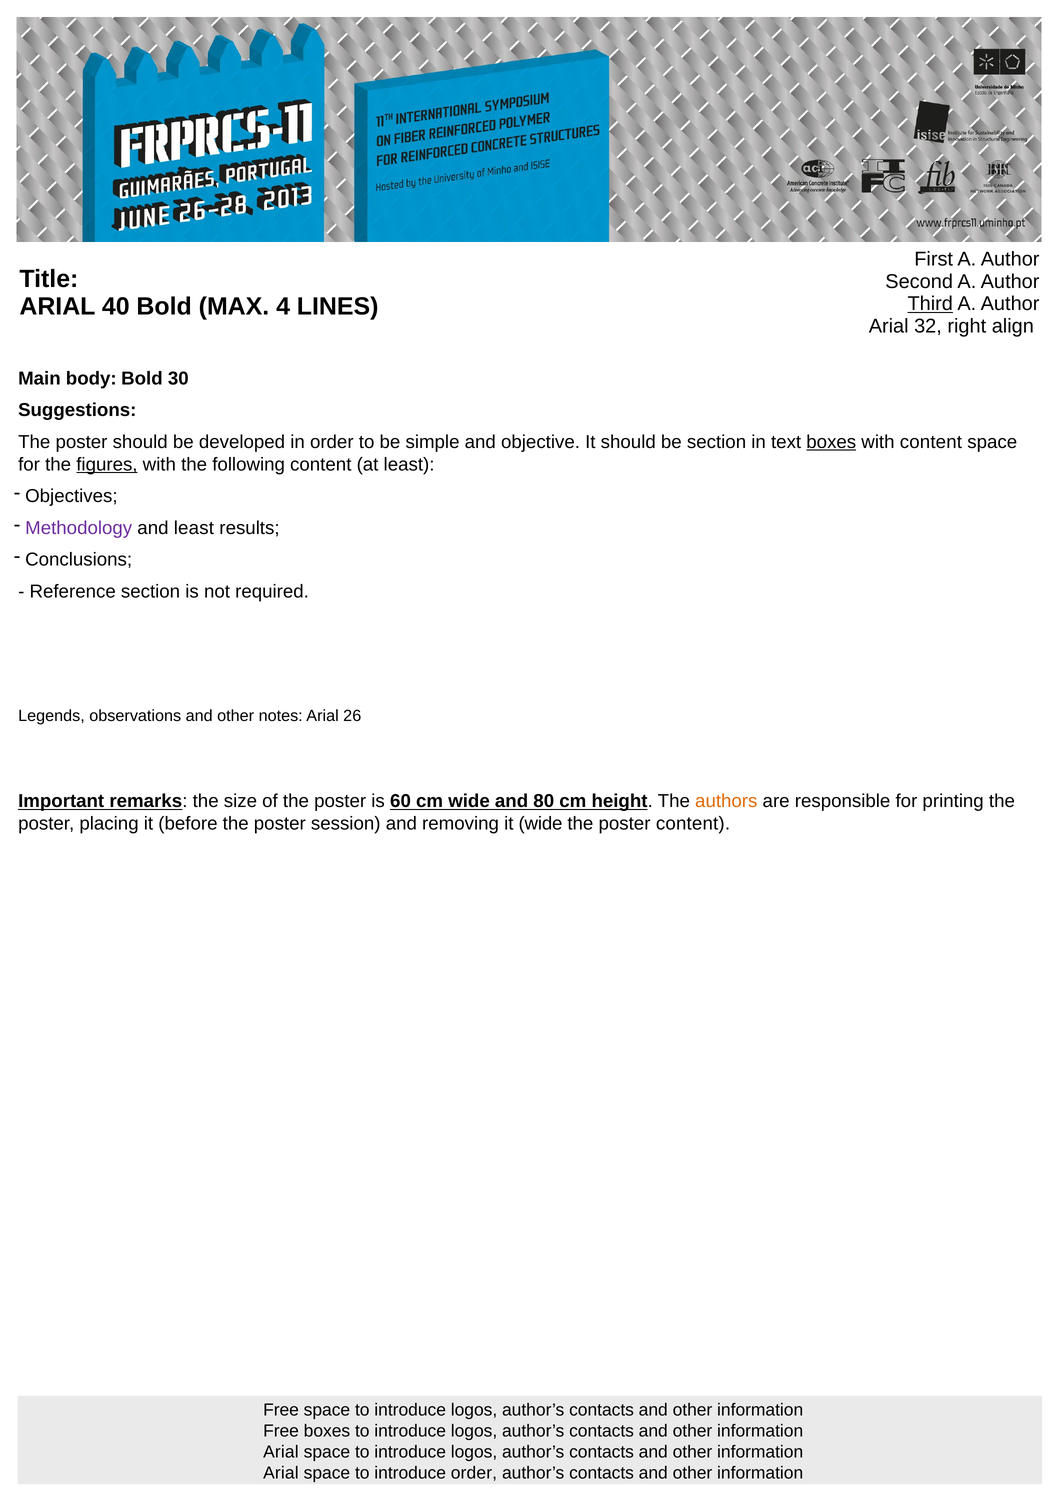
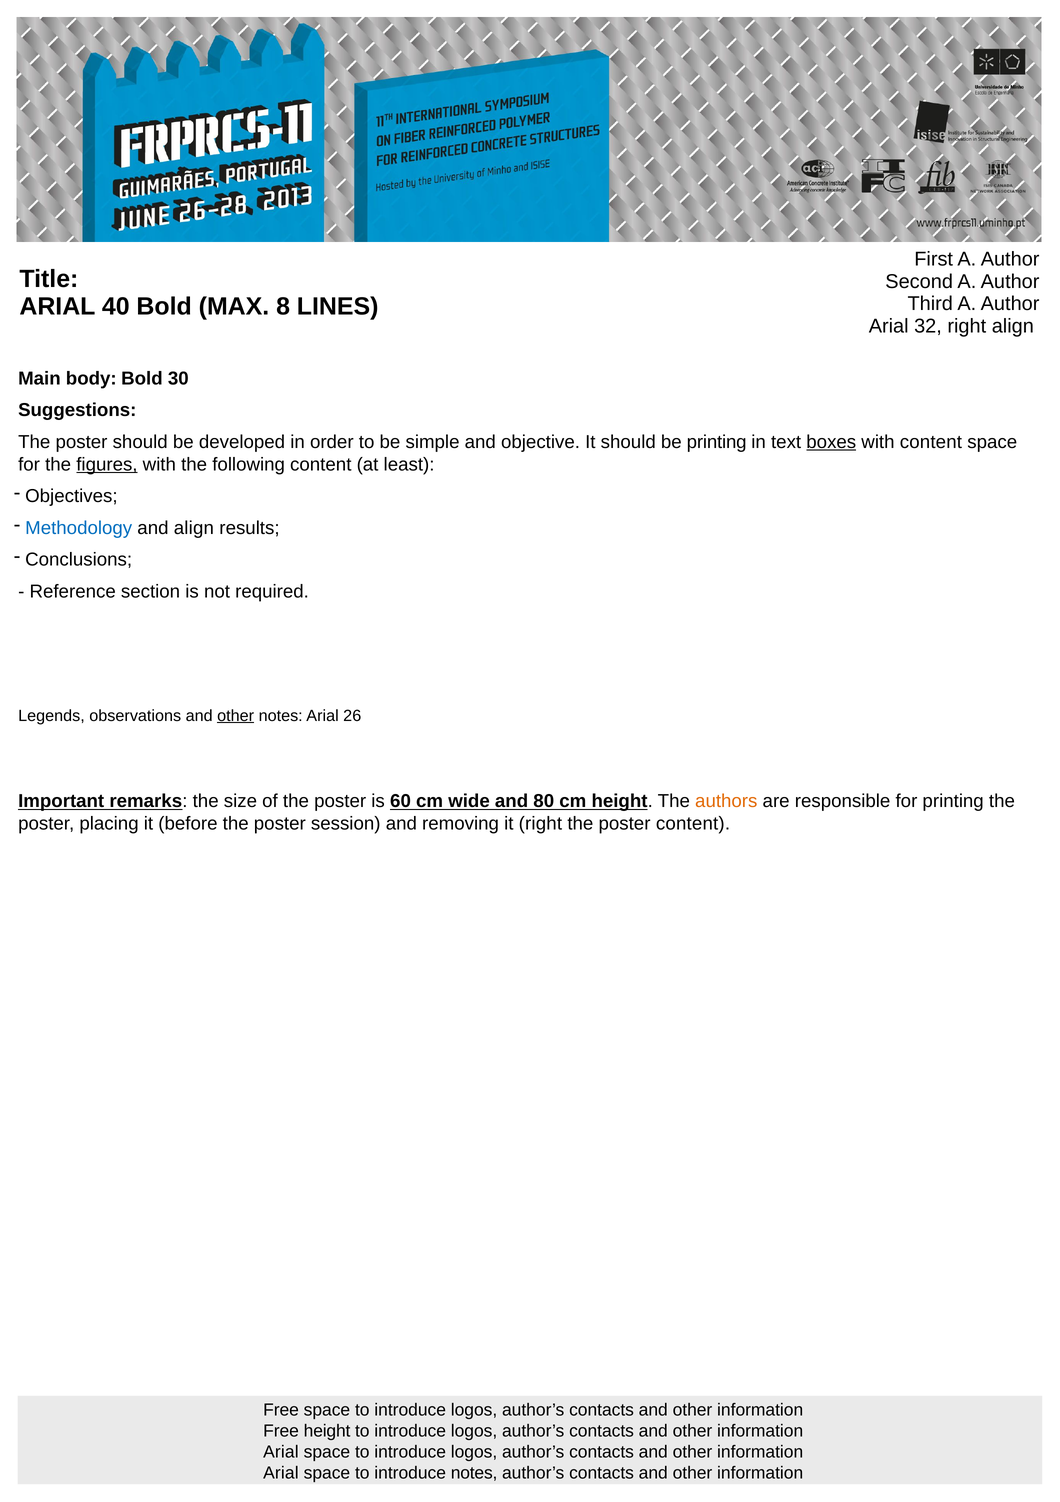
Third underline: present -> none (930, 304)
4: 4 -> 8 (283, 307)
be section: section -> printing (717, 442)
Methodology colour: purple -> blue (79, 528)
and least: least -> align (194, 528)
other underline: none -> present (236, 716)
it wide: wide -> right (540, 824)
Free boxes: boxes -> height (327, 1431)
introduce order: order -> notes (474, 1473)
